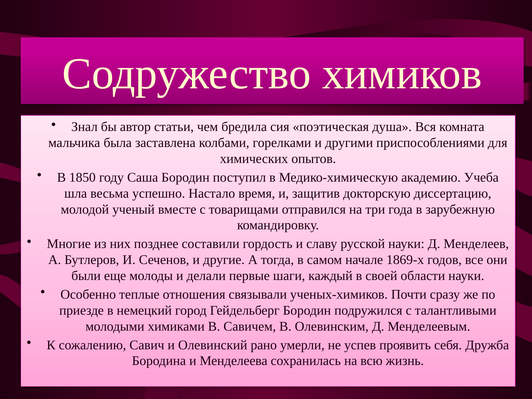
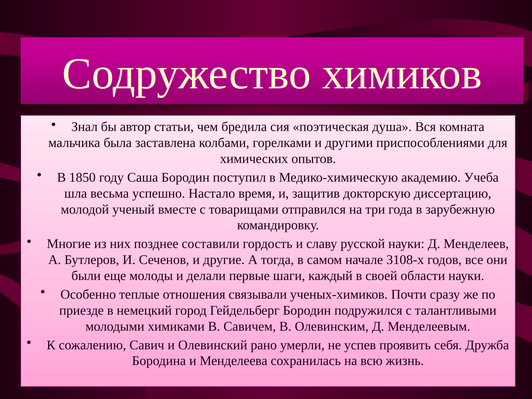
1869-х: 1869-х -> 3108-х (405, 260)
